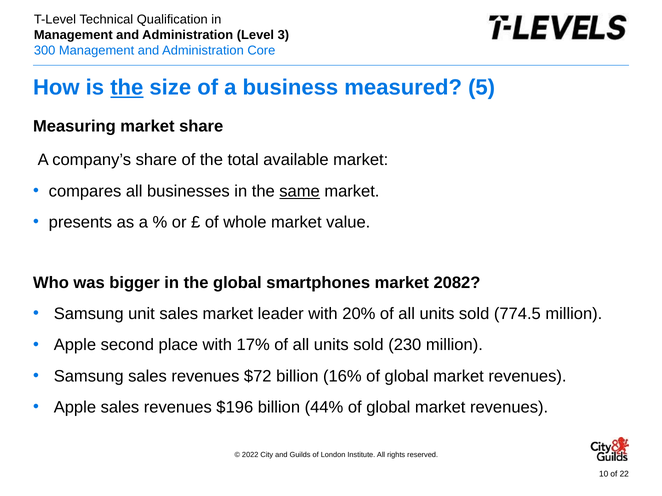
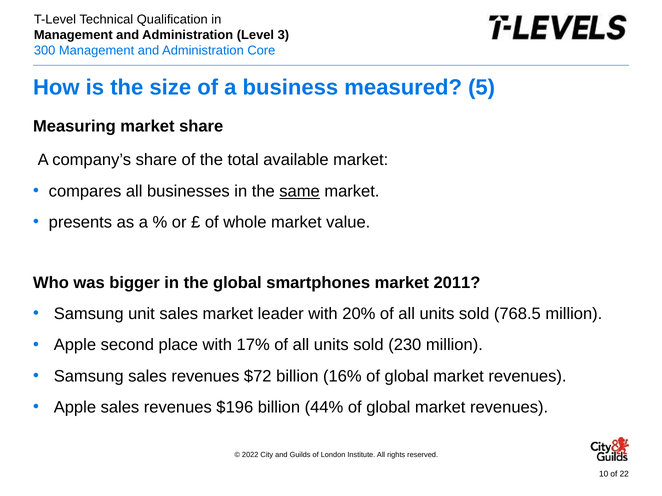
the underline: present -> none (127, 88)
2082: 2082 -> 2011 (457, 283)
774.5: 774.5 -> 768.5 (517, 314)
